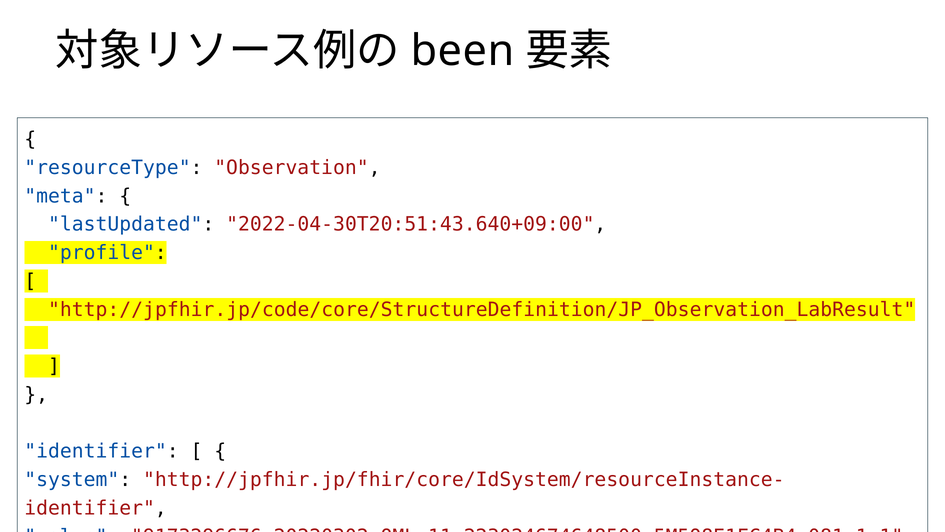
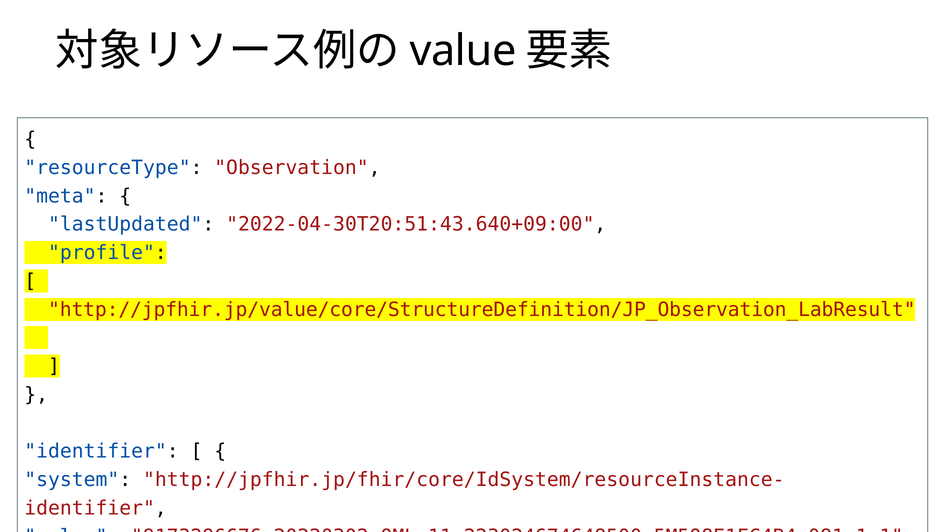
been: been -> value (463, 51)
http://jpfhir.jp/code/core/StructureDefinition/JP_Observation_LabResult: http://jpfhir.jp/code/core/StructureDefinition/JP_Observation_LabResult -> http://jpfhir.jp/value/core/StructureDefinition/JP_Observation_LabResult (482, 309)
